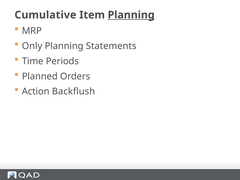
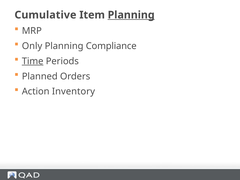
Statements: Statements -> Compliance (111, 46)
Time underline: none -> present (33, 61)
Backflush: Backflush -> Inventory (73, 92)
